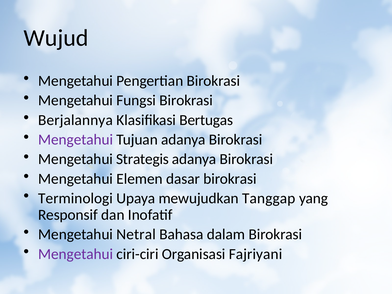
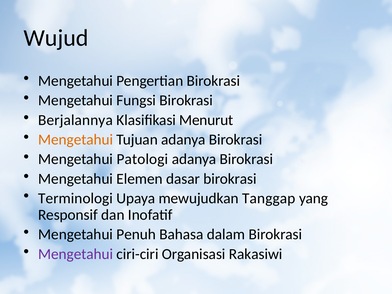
Bertugas: Bertugas -> Menurut (206, 120)
Mengetahui colour: purple -> orange (76, 140)
Strategis: Strategis -> Patologi (142, 159)
Netral: Netral -> Penuh (136, 234)
Fajriyani: Fajriyani -> Rakasiwi (256, 254)
